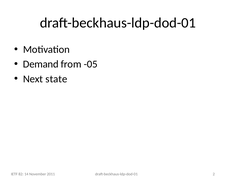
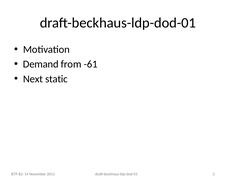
-05: -05 -> -61 (91, 64)
state: state -> static (56, 79)
